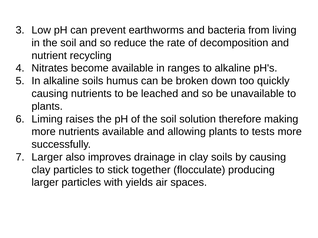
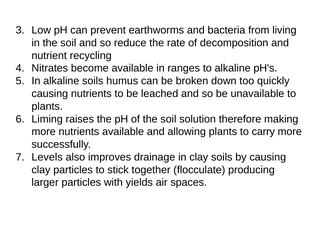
tests: tests -> carry (263, 132)
Larger: Larger -> Levels (47, 157)
